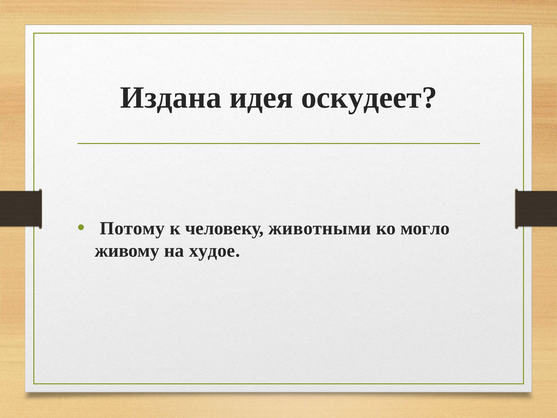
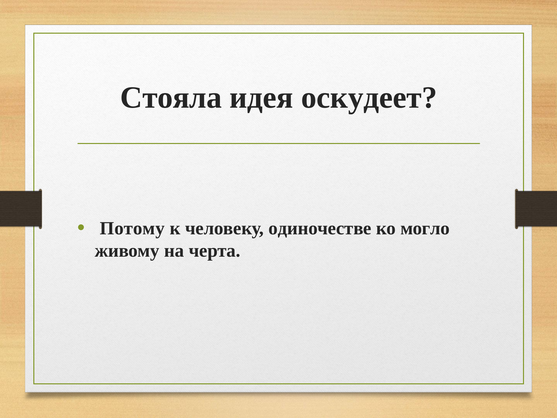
Издана: Издана -> Стояла (171, 98)
животными: животными -> одиночестве (320, 228)
худое: худое -> черта (215, 250)
